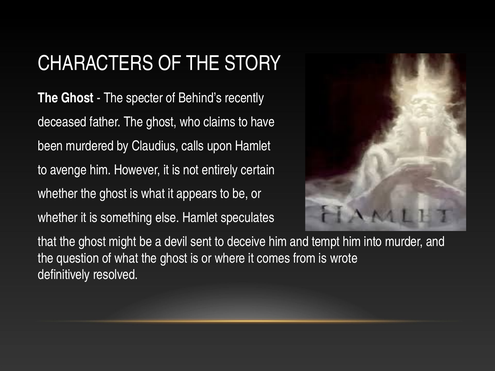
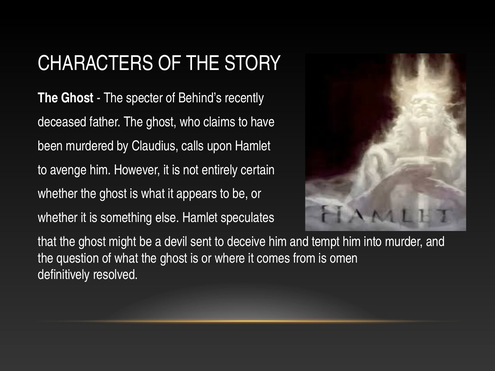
wrote: wrote -> omen (344, 258)
